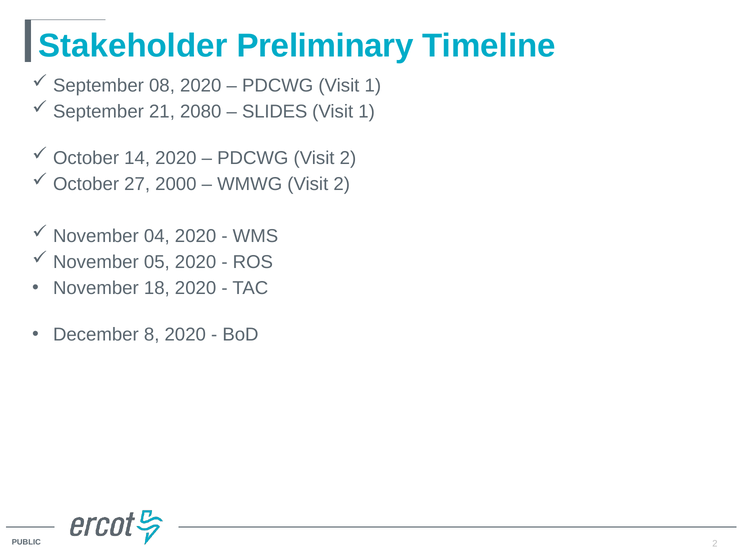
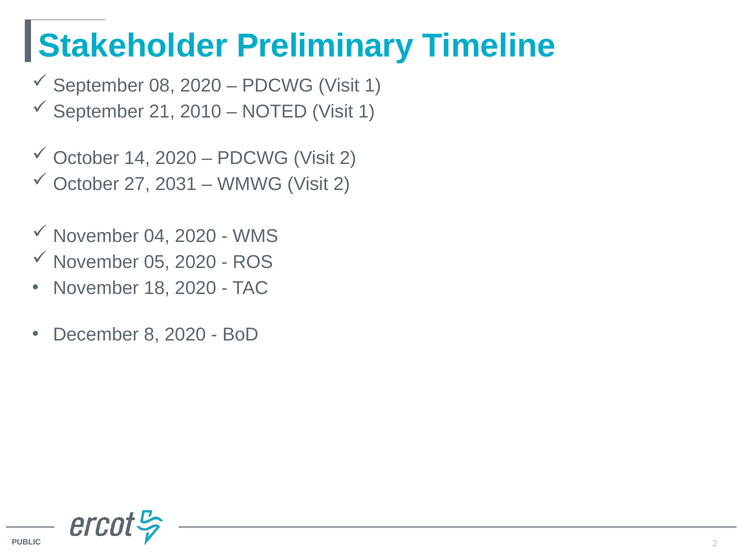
2080: 2080 -> 2010 (201, 112)
SLIDES: SLIDES -> NOTED (275, 112)
2000: 2000 -> 2031 (176, 184)
